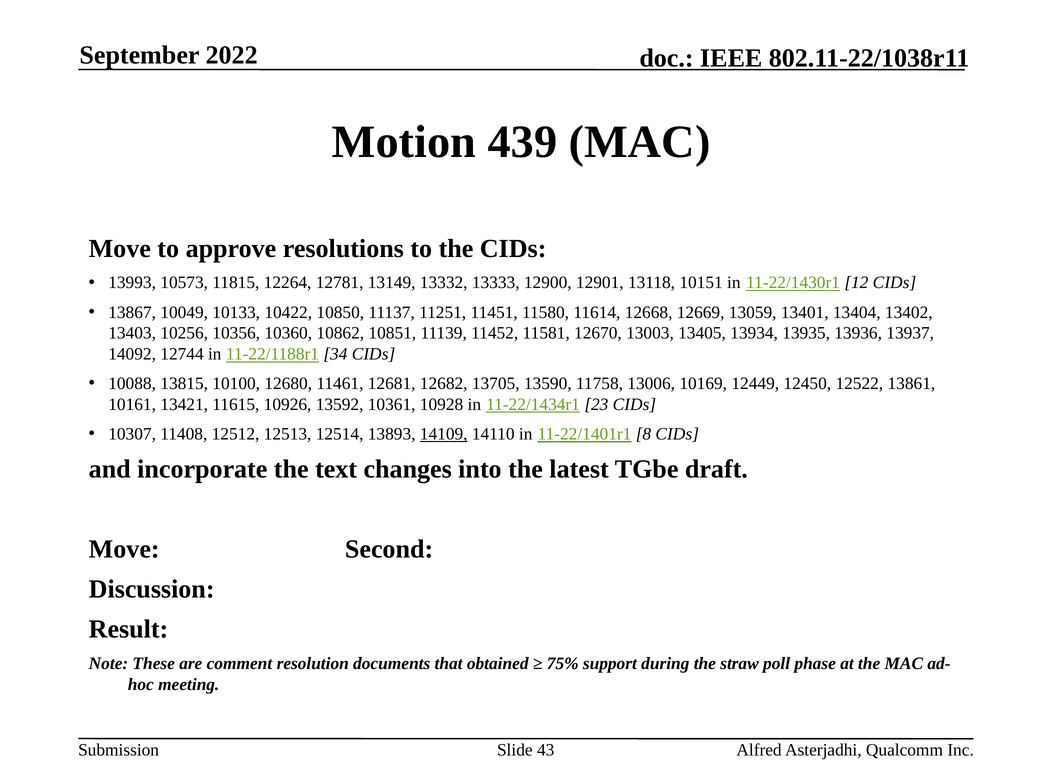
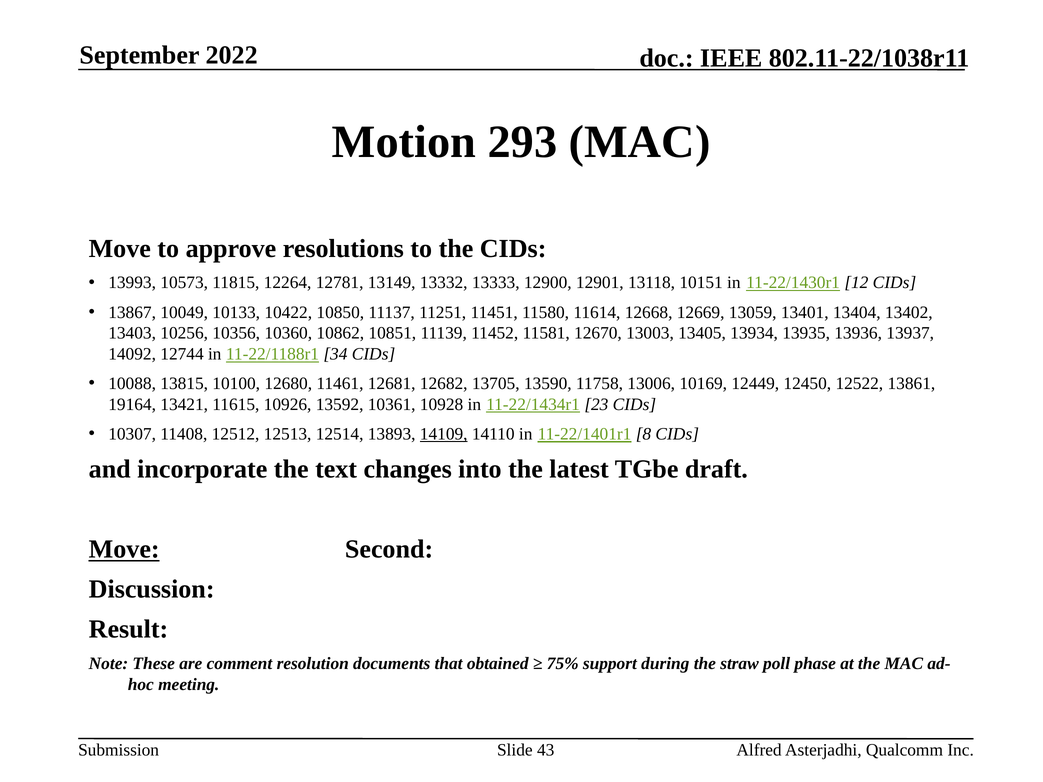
439: 439 -> 293 (522, 142)
10161: 10161 -> 19164 (132, 405)
Move underline: none -> present (124, 550)
